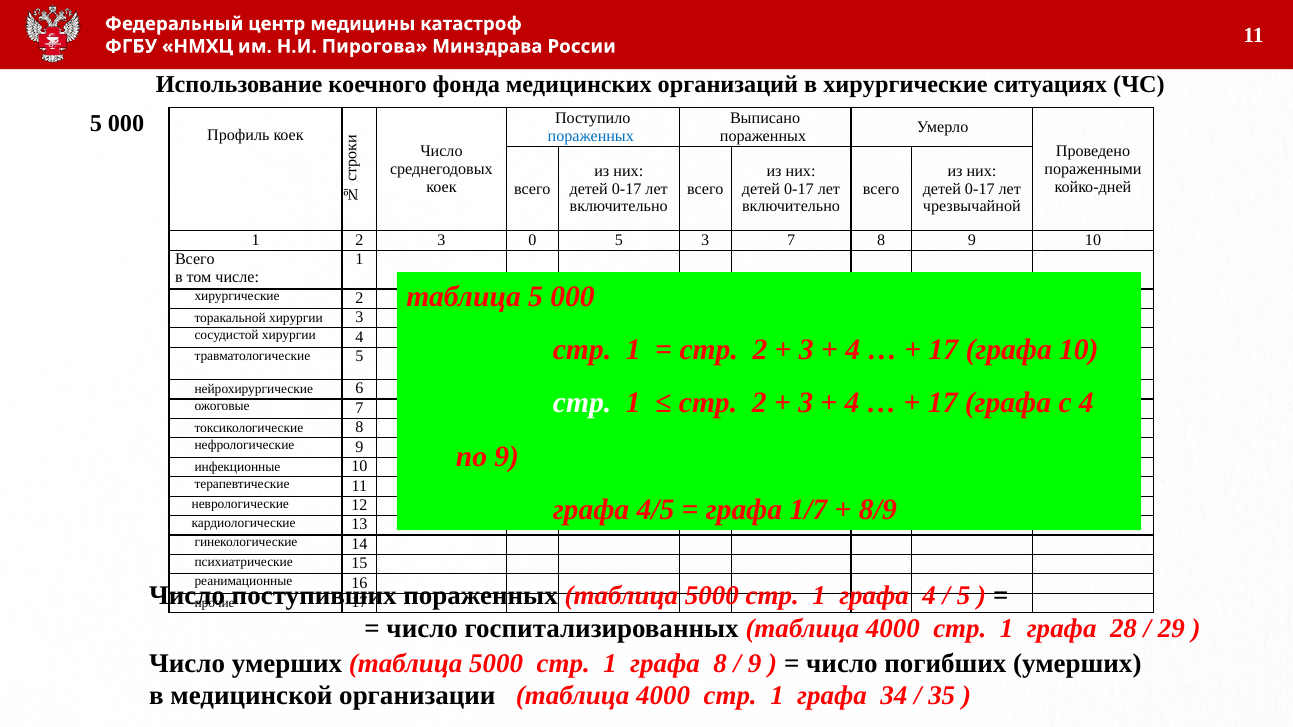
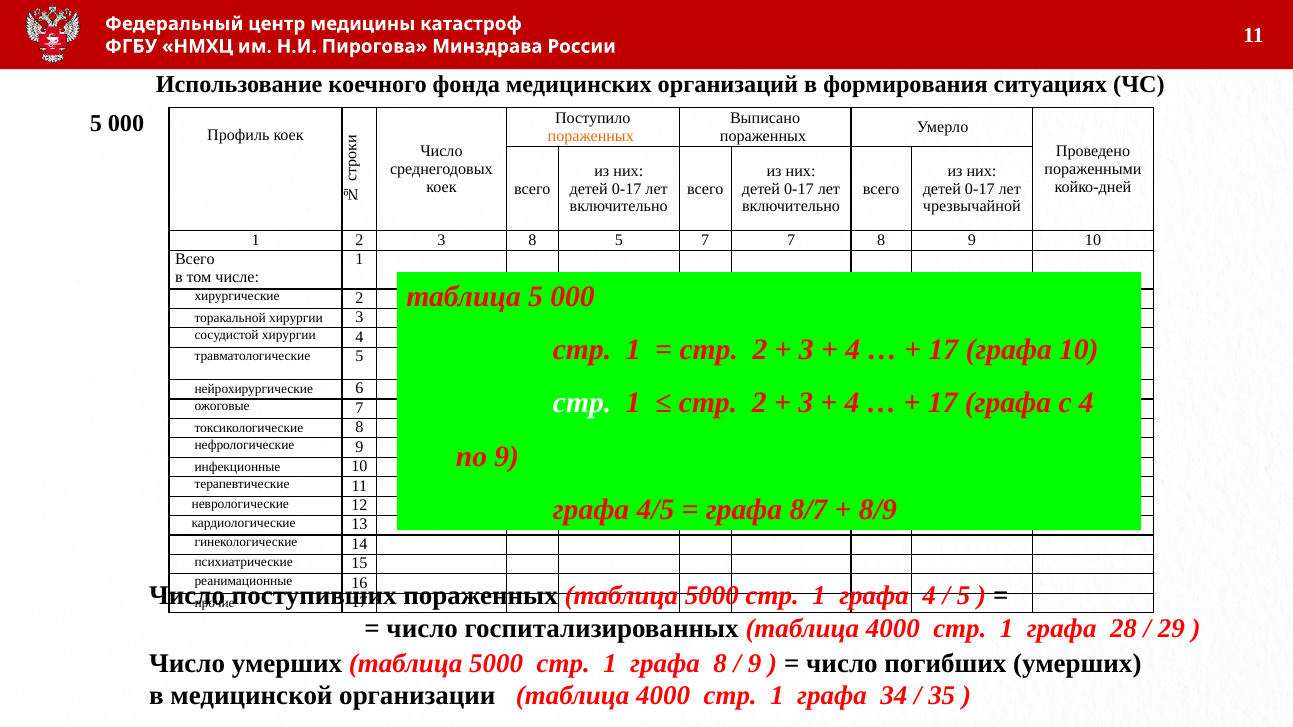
в хирургические: хирургические -> формирования (906, 84)
пораженных colour: blue -> orange (591, 136)
3 0: 0 -> 8 (532, 240)
5 3: 3 -> 7 (705, 240)
1/7: 1/7 -> 8/7 (809, 510)
